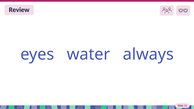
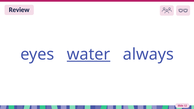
water underline: none -> present (89, 54)
